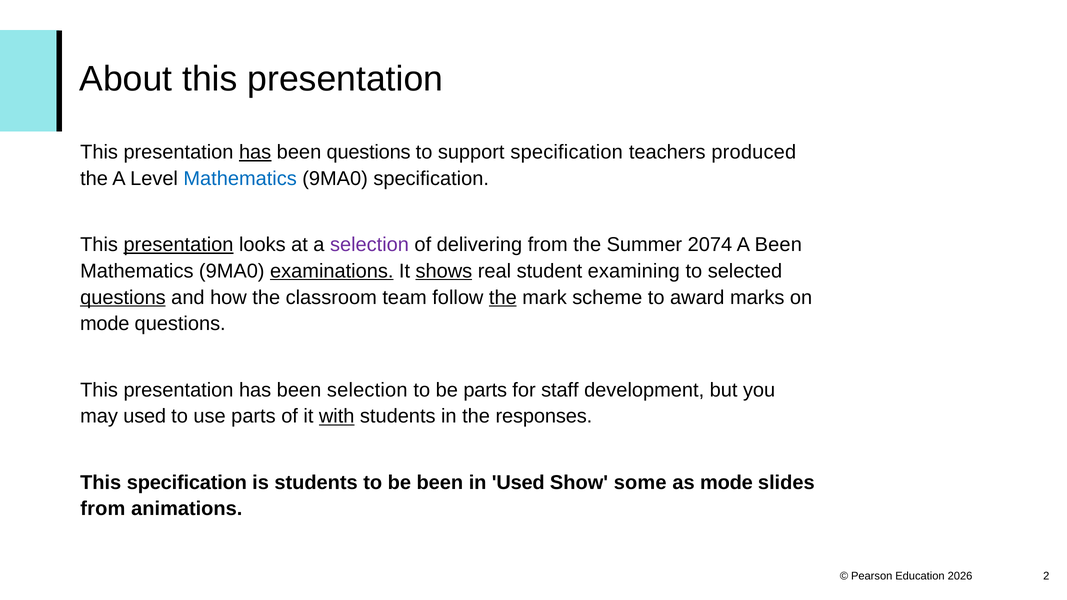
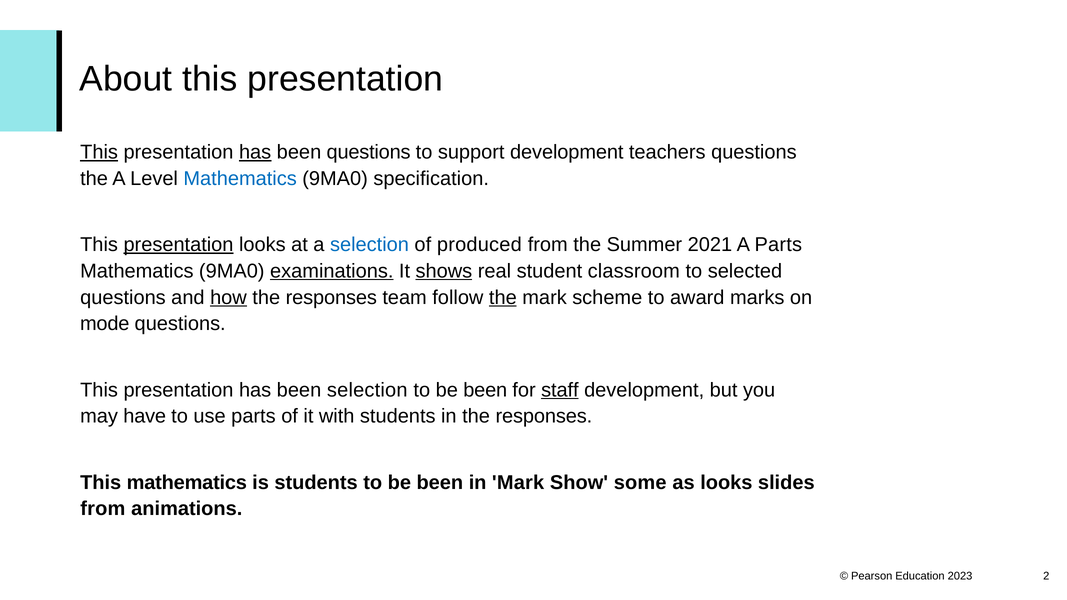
This underline: none -> present (99, 152)
support specification: specification -> development (567, 152)
teachers produced: produced -> questions (754, 152)
selection colour: purple -> blue (370, 245)
delivering: delivering -> produced (479, 245)
2074: 2074 -> 2021 (710, 245)
A Been: Been -> Parts (778, 245)
examining: examining -> classroom (634, 271)
questions underline: present -> none (123, 297)
how underline: none -> present (228, 297)
classroom: classroom -> responses (331, 297)
parts: parts -> been (485, 390)
staff underline: none -> present (560, 390)
may used: used -> have (145, 416)
with underline: present -> none (337, 416)
This specification: specification -> mathematics (187, 483)
in Used: Used -> Mark (518, 483)
as mode: mode -> looks (726, 483)
2026: 2026 -> 2023 (960, 576)
